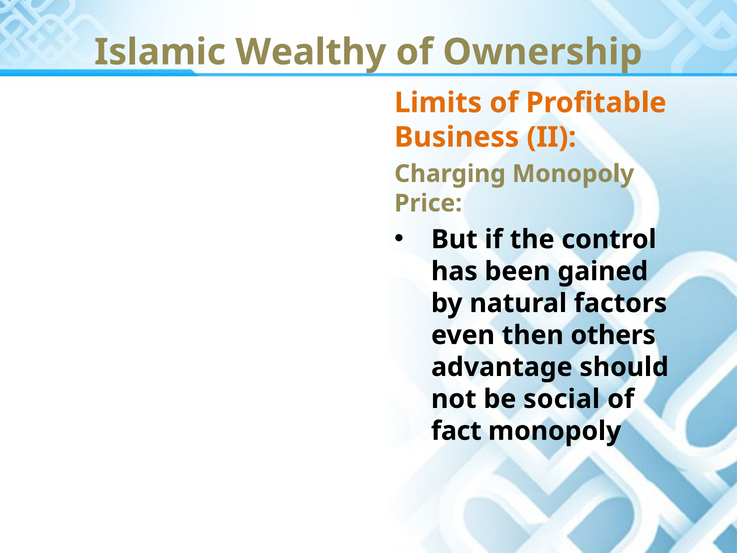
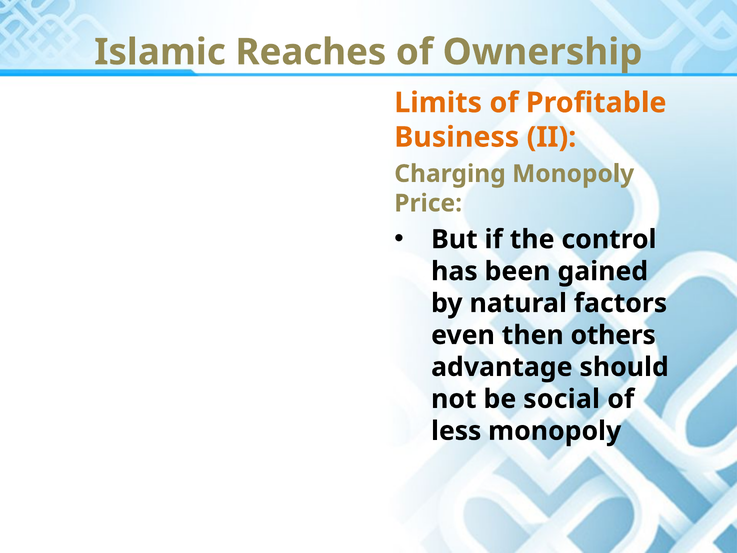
Wealthy: Wealthy -> Reaches (311, 52)
fact: fact -> less (456, 431)
